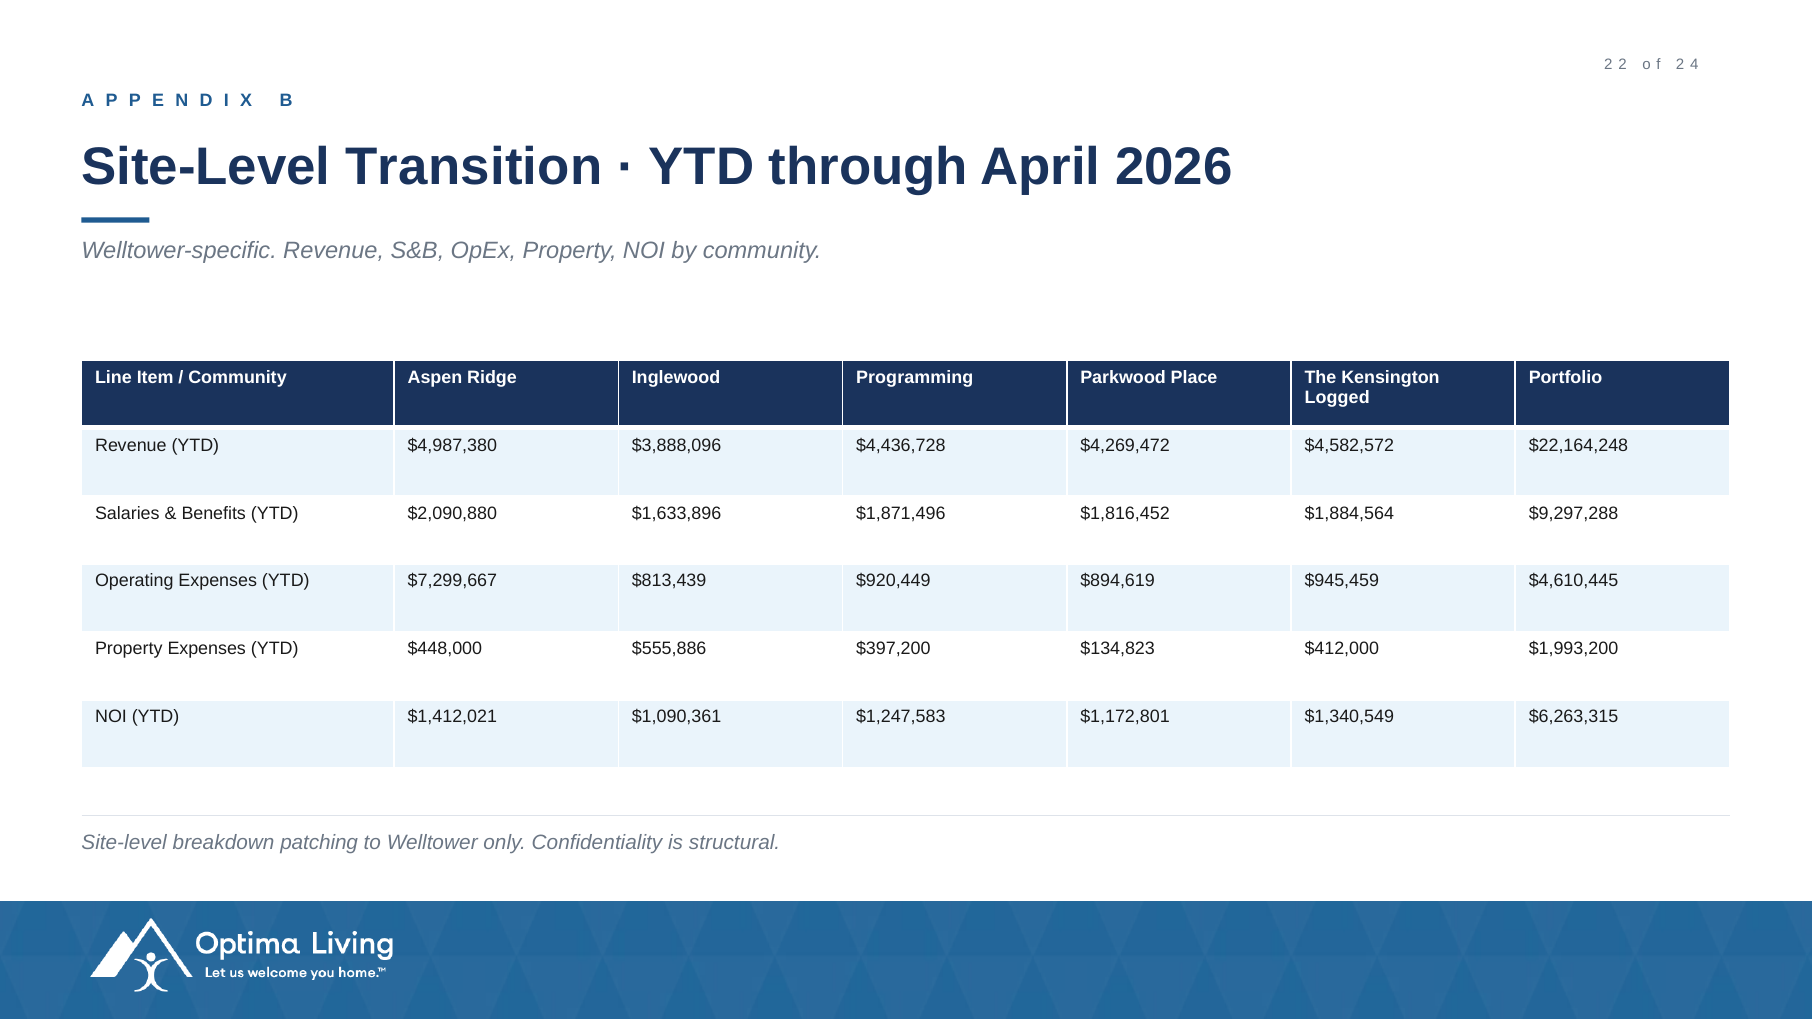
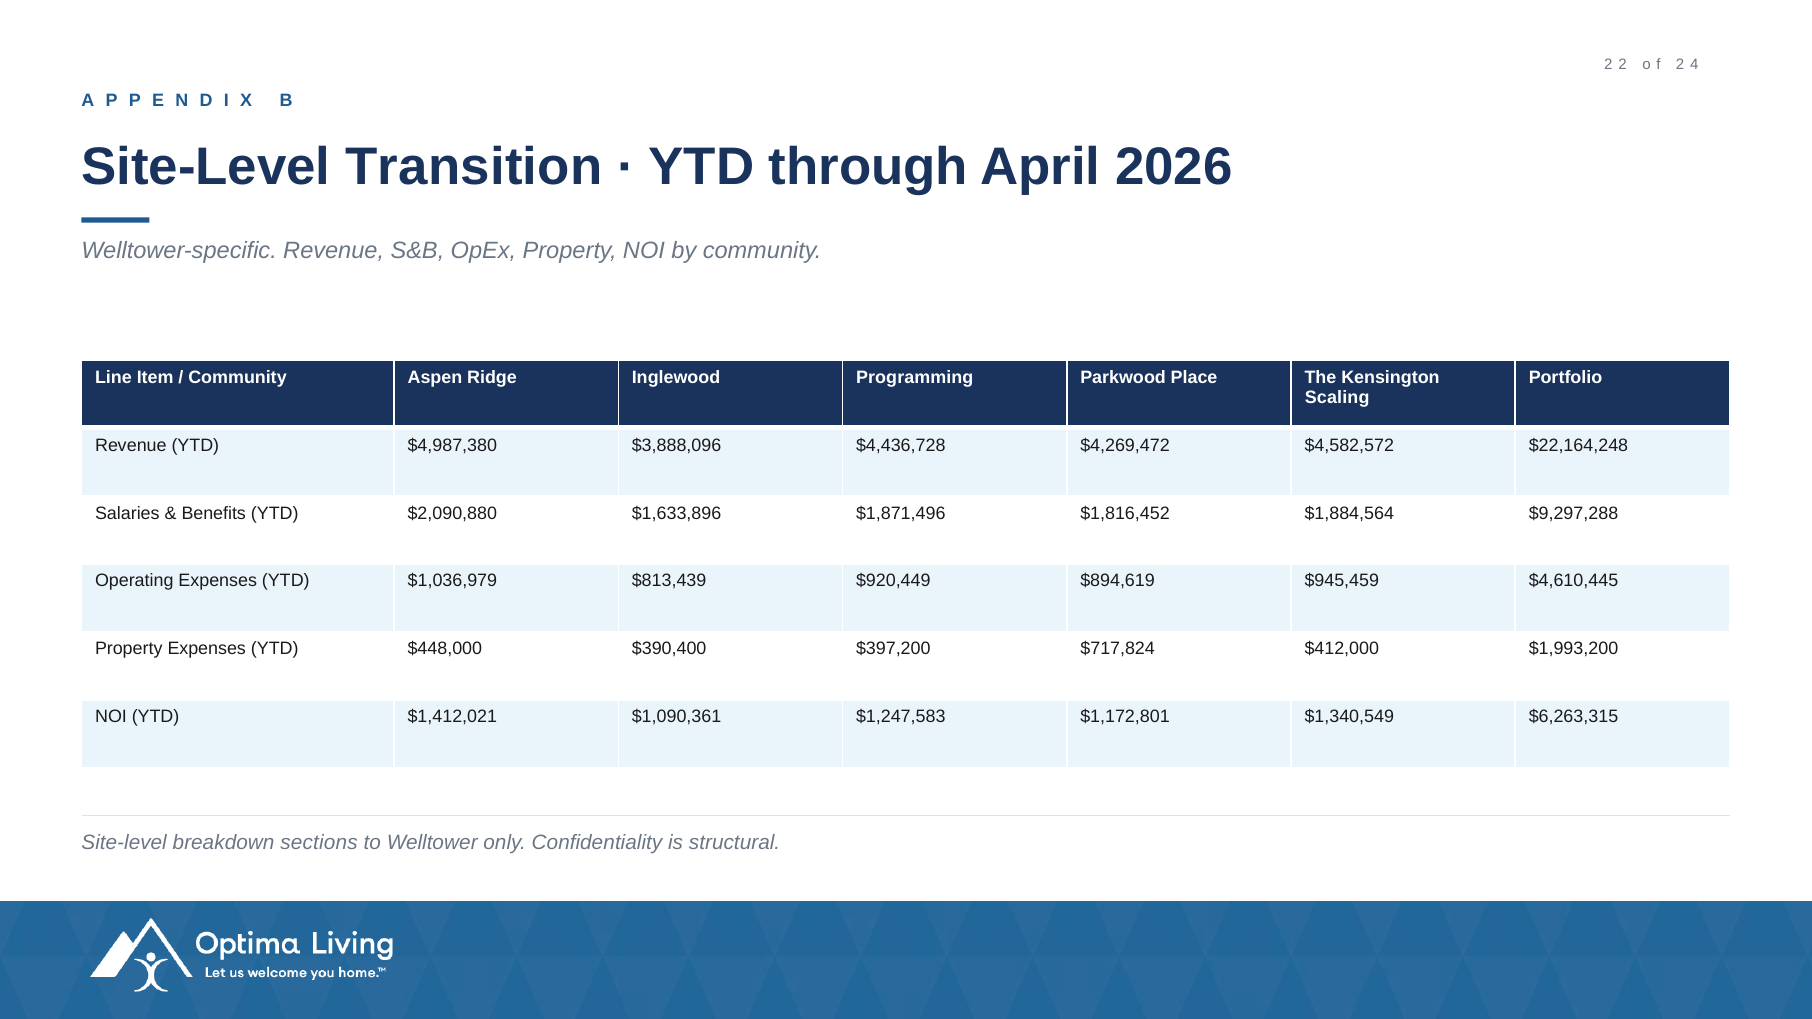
Logged: Logged -> Scaling (1337, 398)
$7,299,667: $7,299,667 -> $1,036,979 (452, 581)
$555,886: $555,886 -> $390,400 (669, 649)
$134,823: $134,823 -> $717,824 (1118, 649)
patching: patching -> sections (319, 843)
